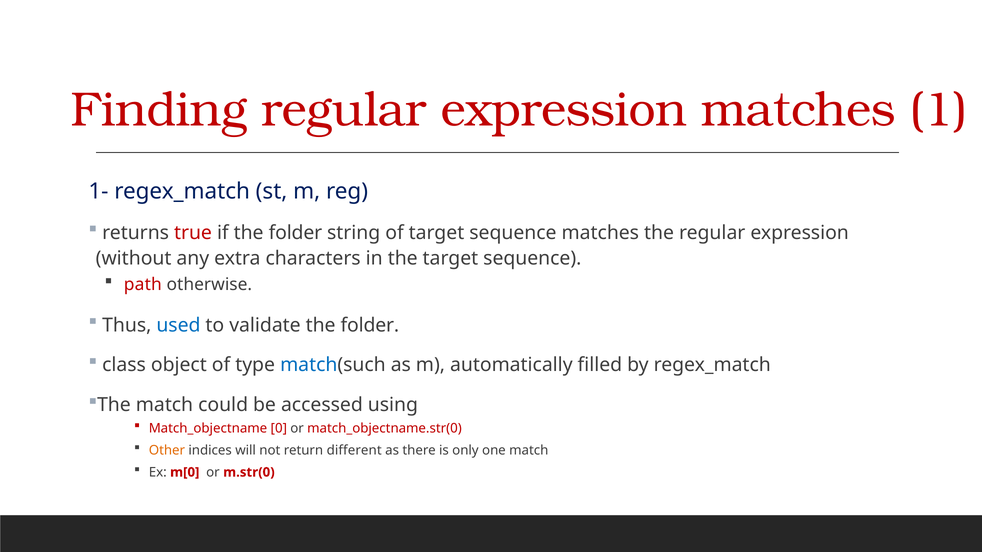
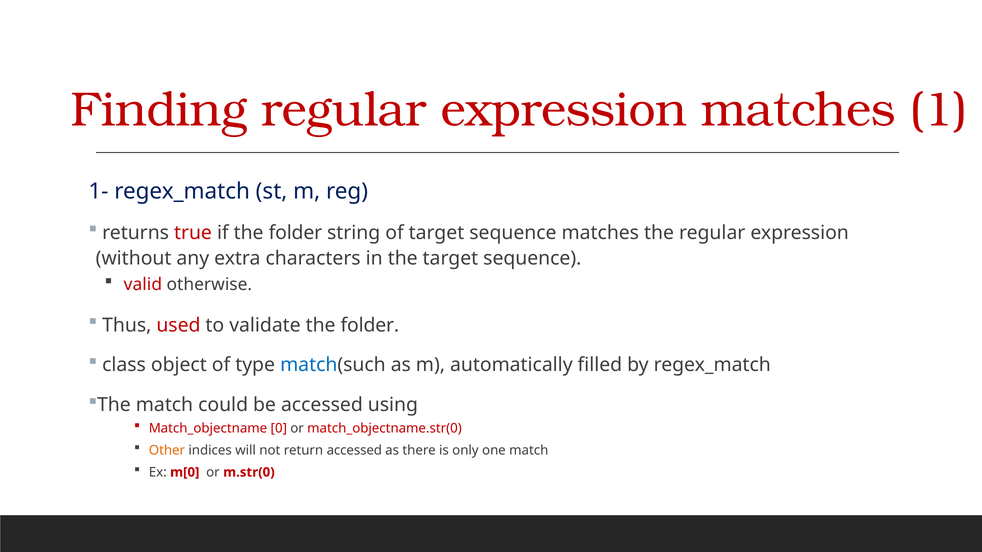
path: path -> valid (143, 284)
used colour: blue -> red (178, 325)
return different: different -> accessed (354, 451)
